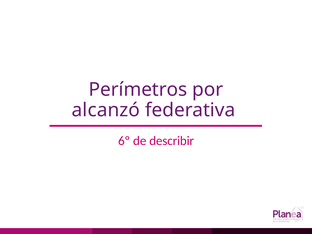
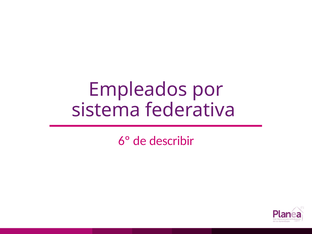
Perímetros: Perímetros -> Empleados (138, 89)
alcanzó: alcanzó -> sistema (106, 110)
